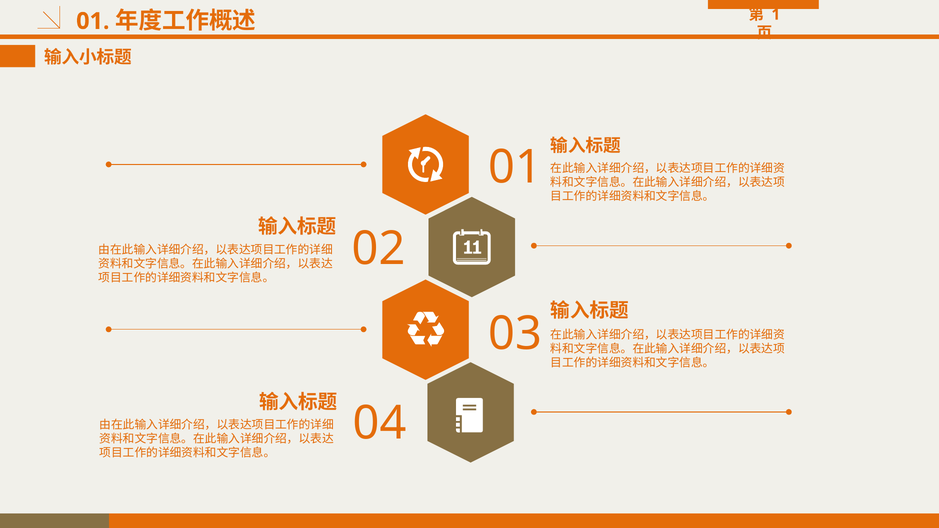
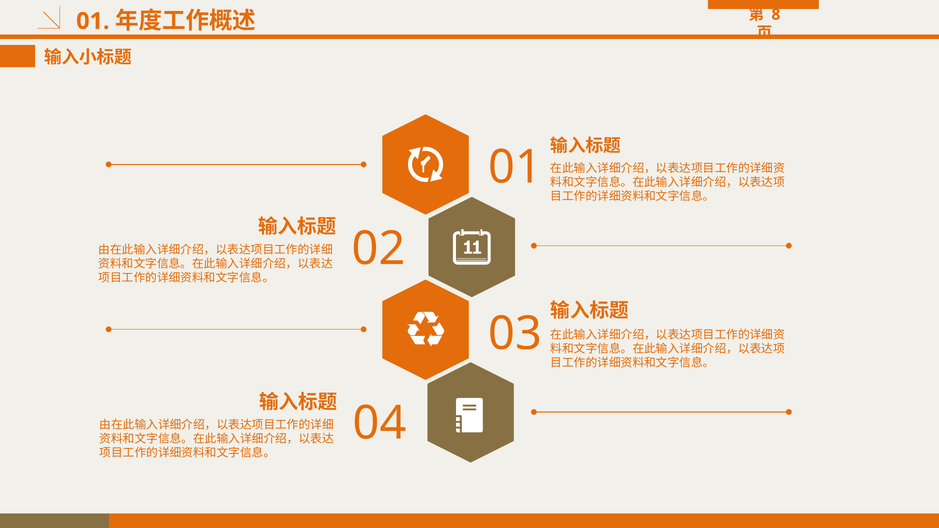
1: 1 -> 8 (776, 15)
